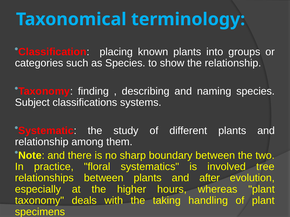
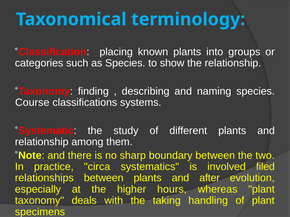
Subject: Subject -> Course (32, 103)
floral: floral -> circa (97, 167)
tree: tree -> filed (265, 167)
